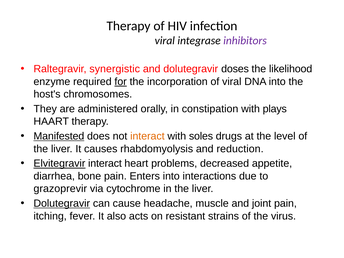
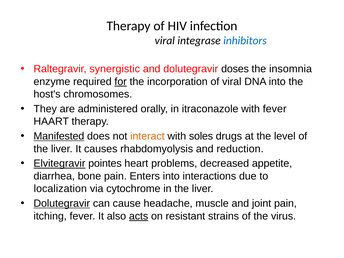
inhibitors colour: purple -> blue (245, 41)
likelihood: likelihood -> insomnia (291, 69)
constipation: constipation -> itraconazole (210, 109)
with plays: plays -> fever (275, 109)
Elvitegravir interact: interact -> pointes (105, 164)
grazoprevir: grazoprevir -> localization (60, 189)
acts underline: none -> present (139, 216)
